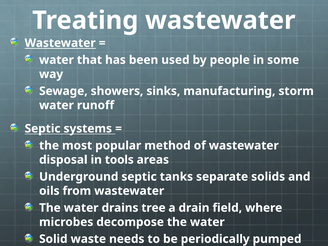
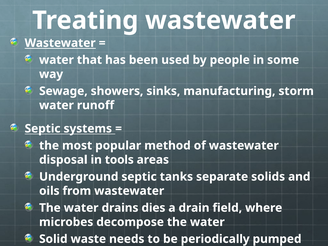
tree: tree -> dies (153, 208)
